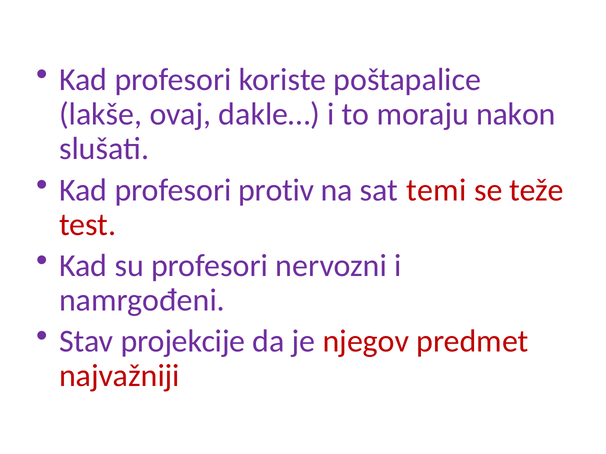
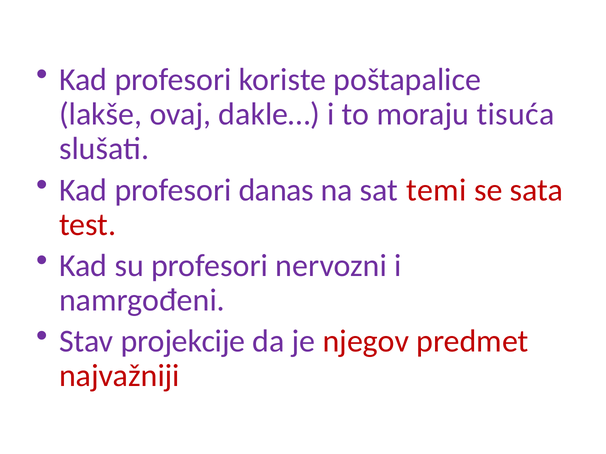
nakon: nakon -> tisuća (516, 114)
protiv: protiv -> danas (276, 190)
teže: teže -> sata (536, 190)
